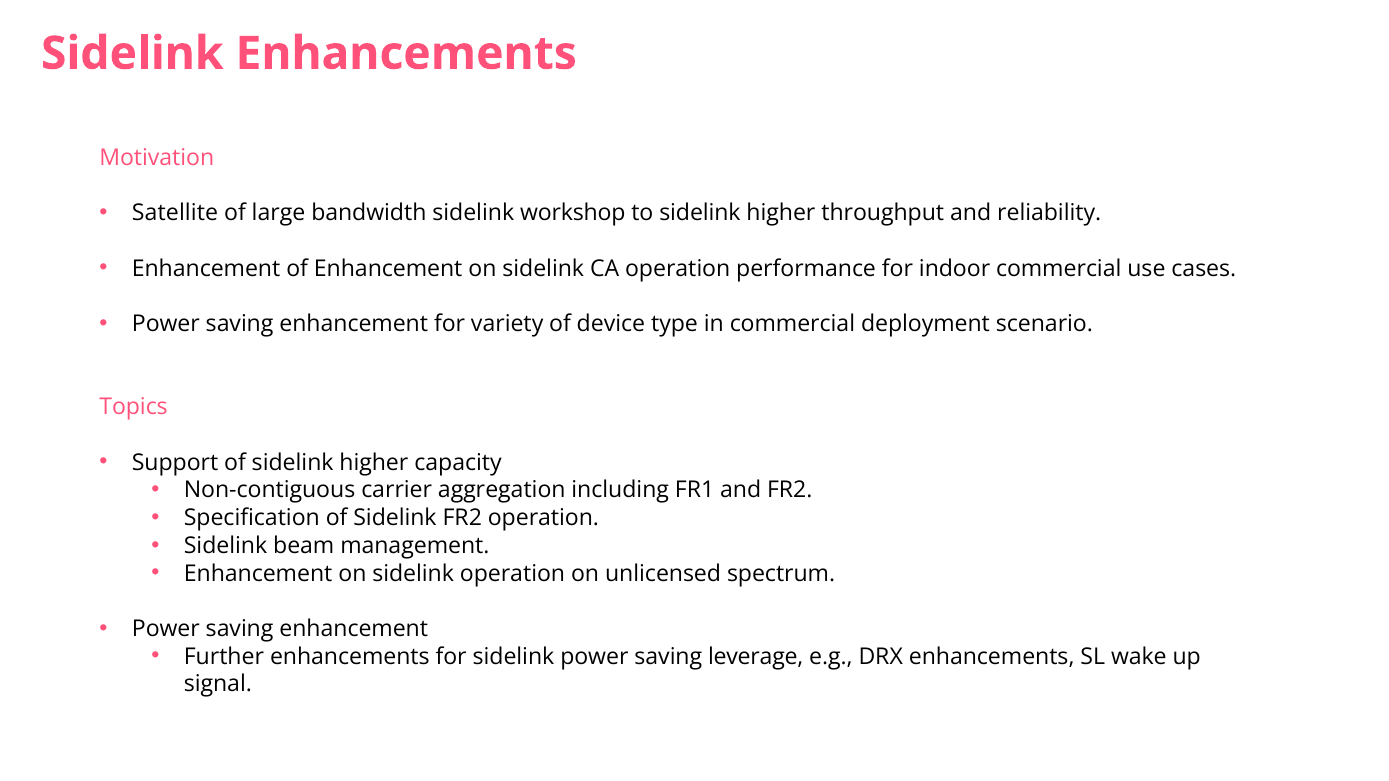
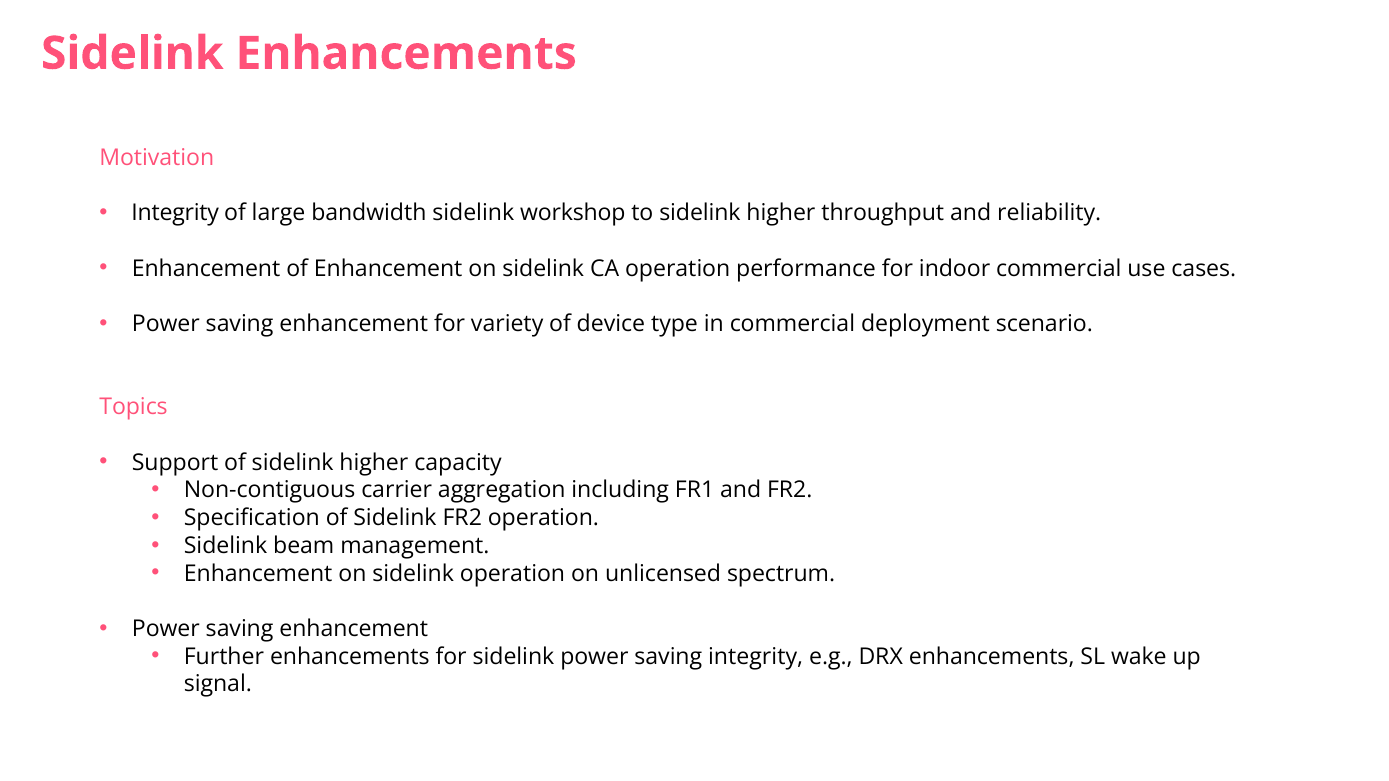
Satellite: Satellite -> Integrity (175, 213)
saving leverage: leverage -> integrity (756, 657)
